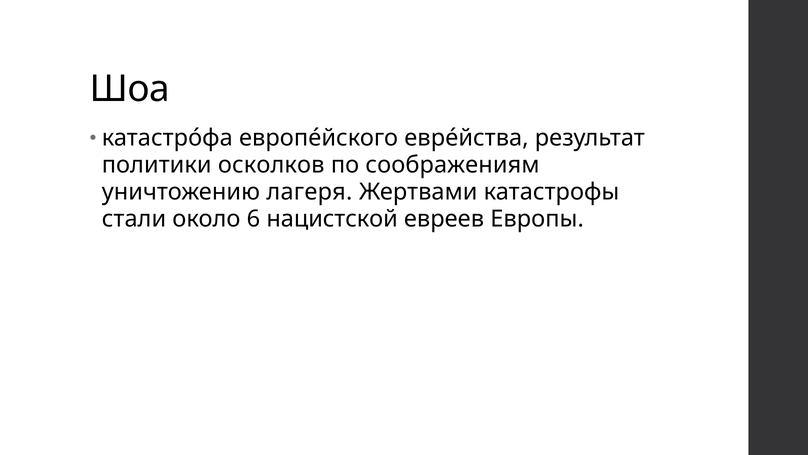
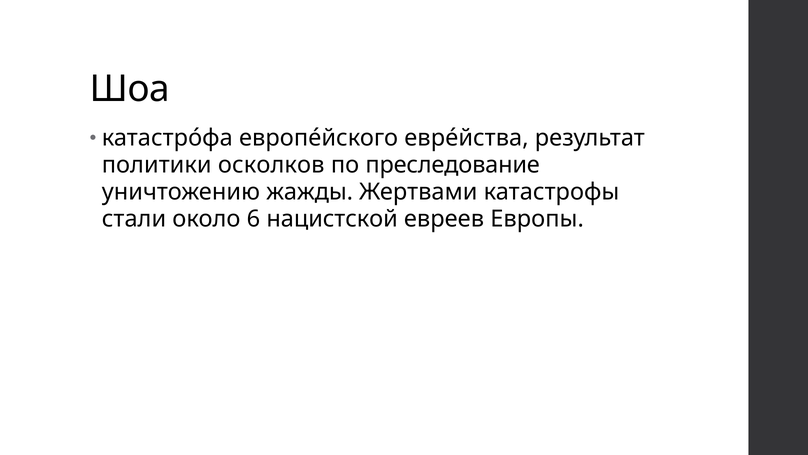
соображениям: соображениям -> преследование (453, 165)
лагеря: лагеря -> жажды (310, 192)
